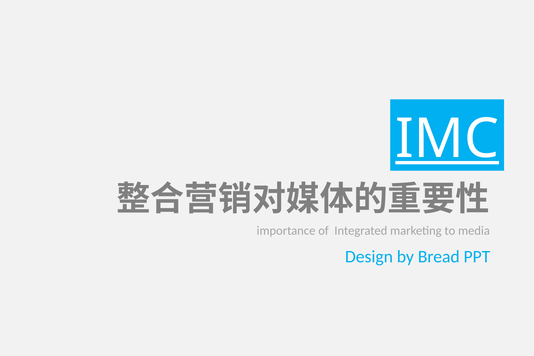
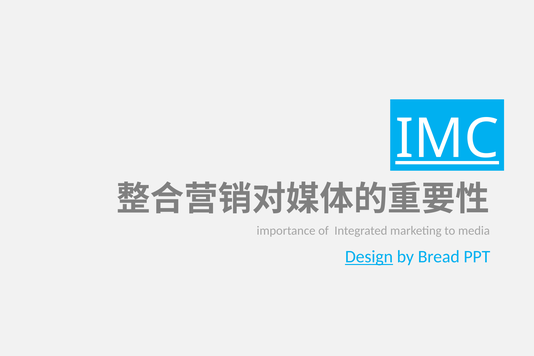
Design underline: none -> present (369, 257)
